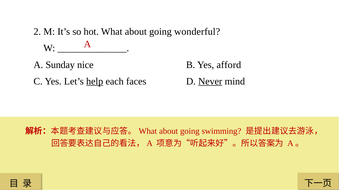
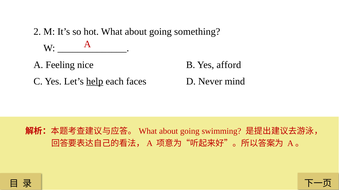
wonderful: wonderful -> something (197, 32)
Sunday: Sunday -> Feeling (60, 65)
Never underline: present -> none (210, 82)
